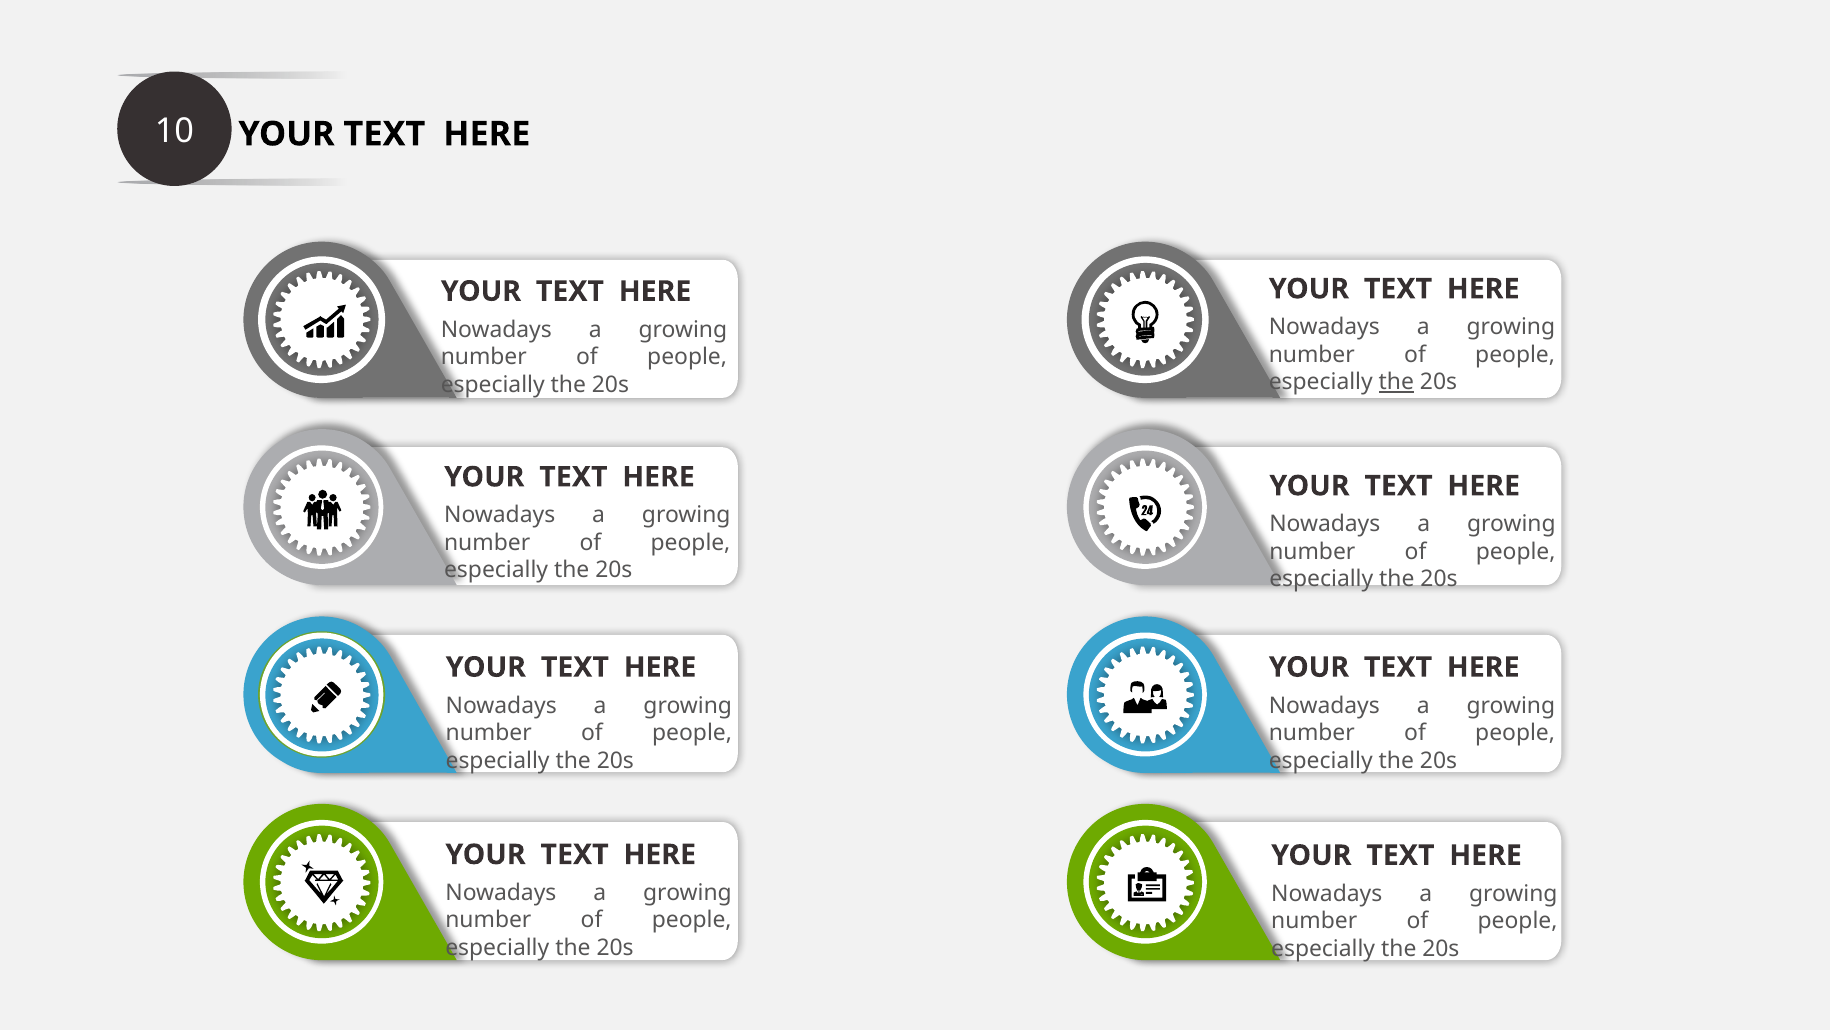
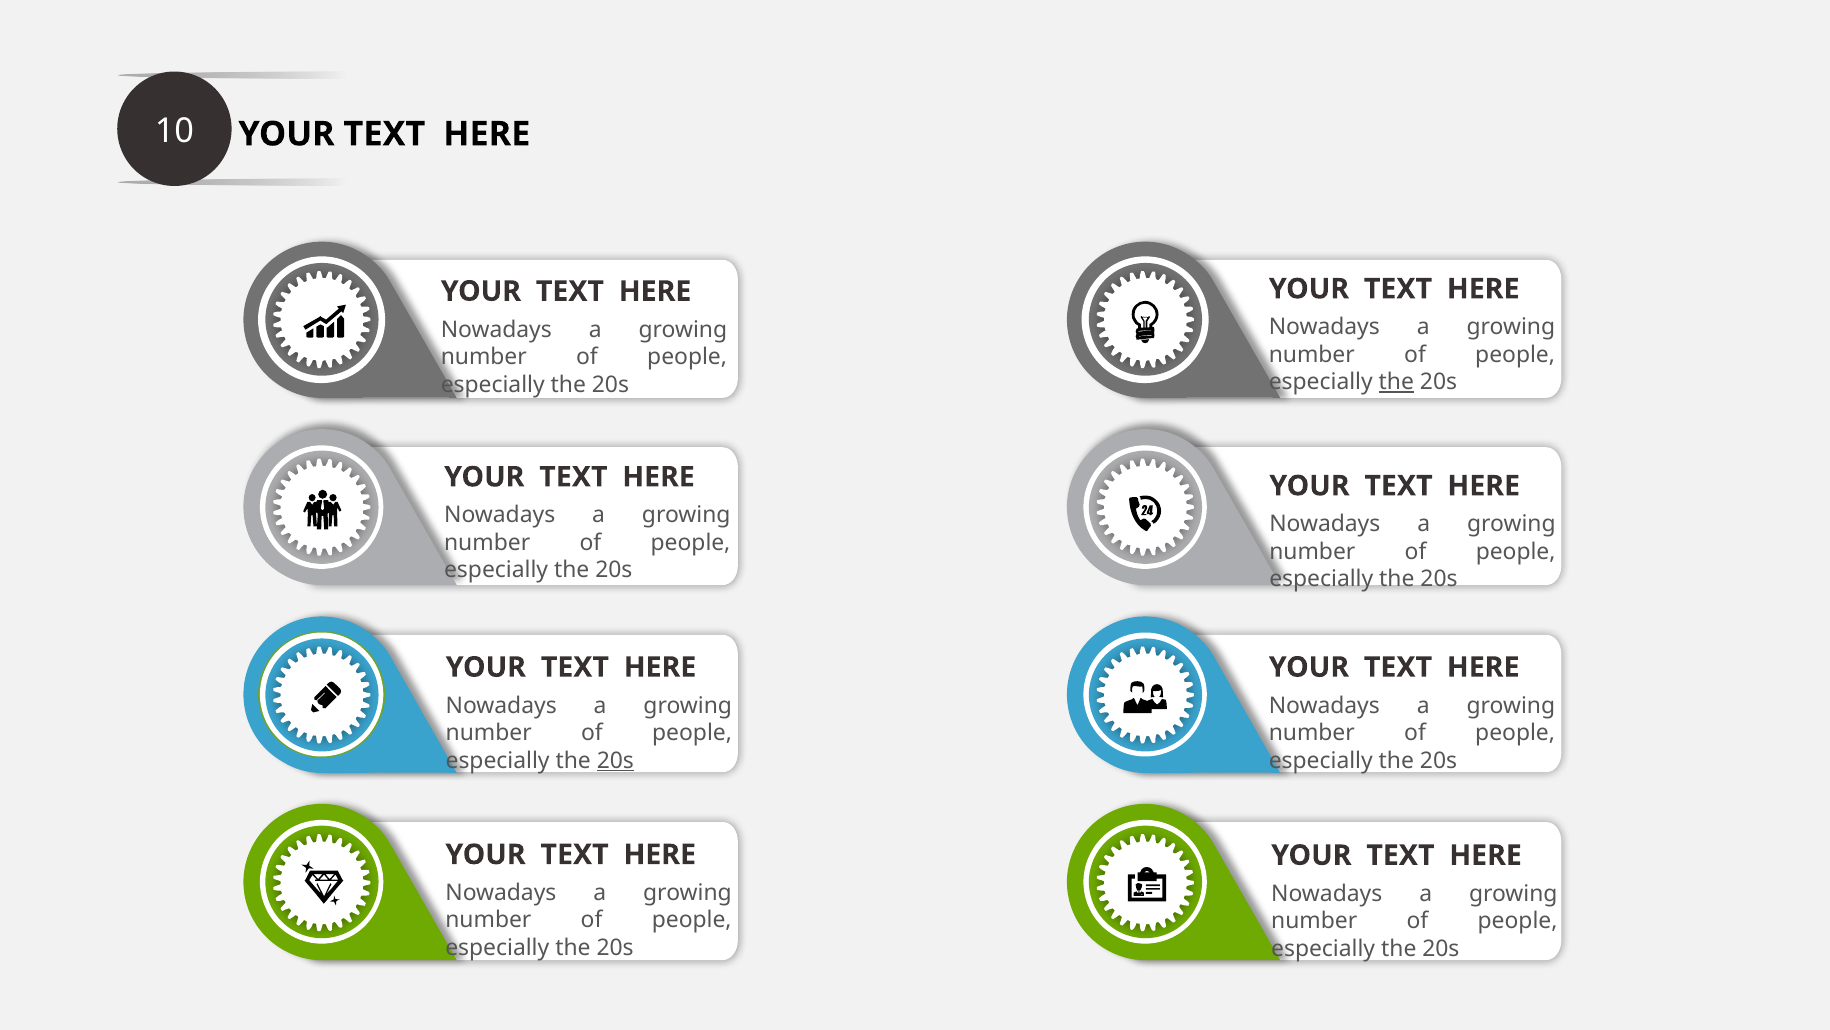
20s underline: none -> present (615, 760)
